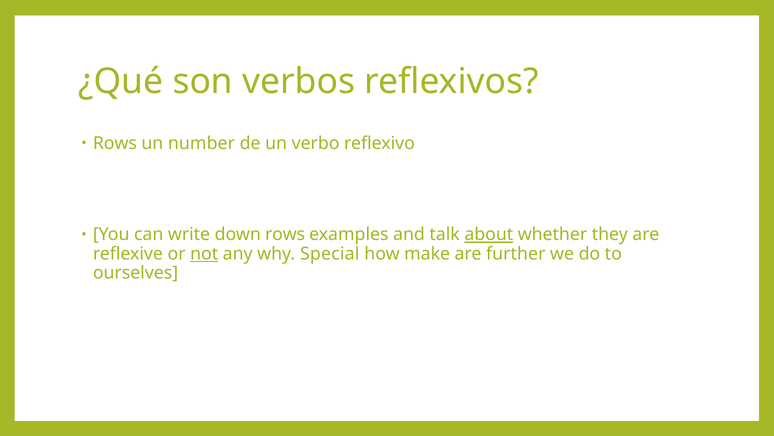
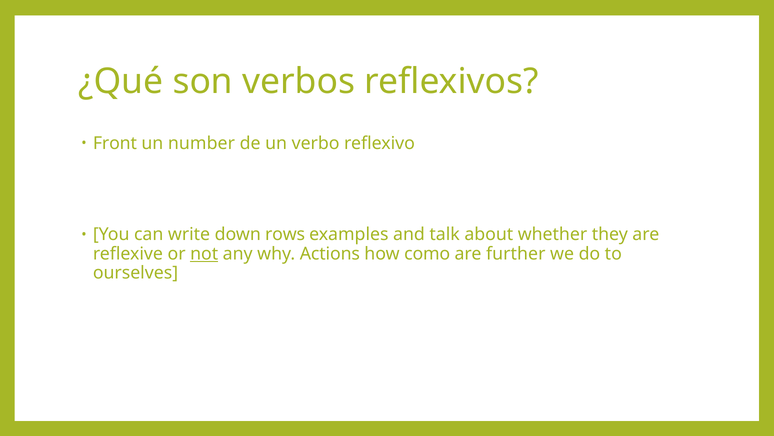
Rows: Rows -> Front (115, 143)
about underline: present -> none (489, 234)
Special: Special -> Actions (330, 253)
make: make -> como (427, 253)
